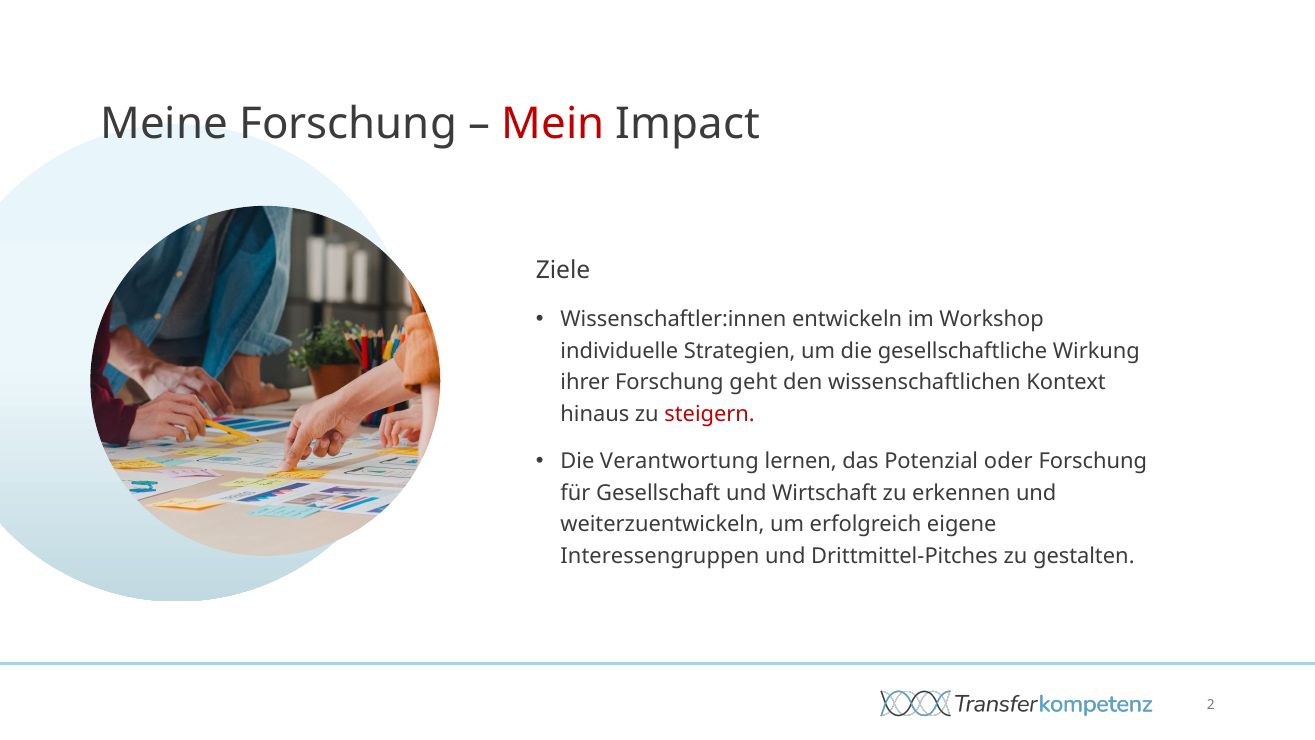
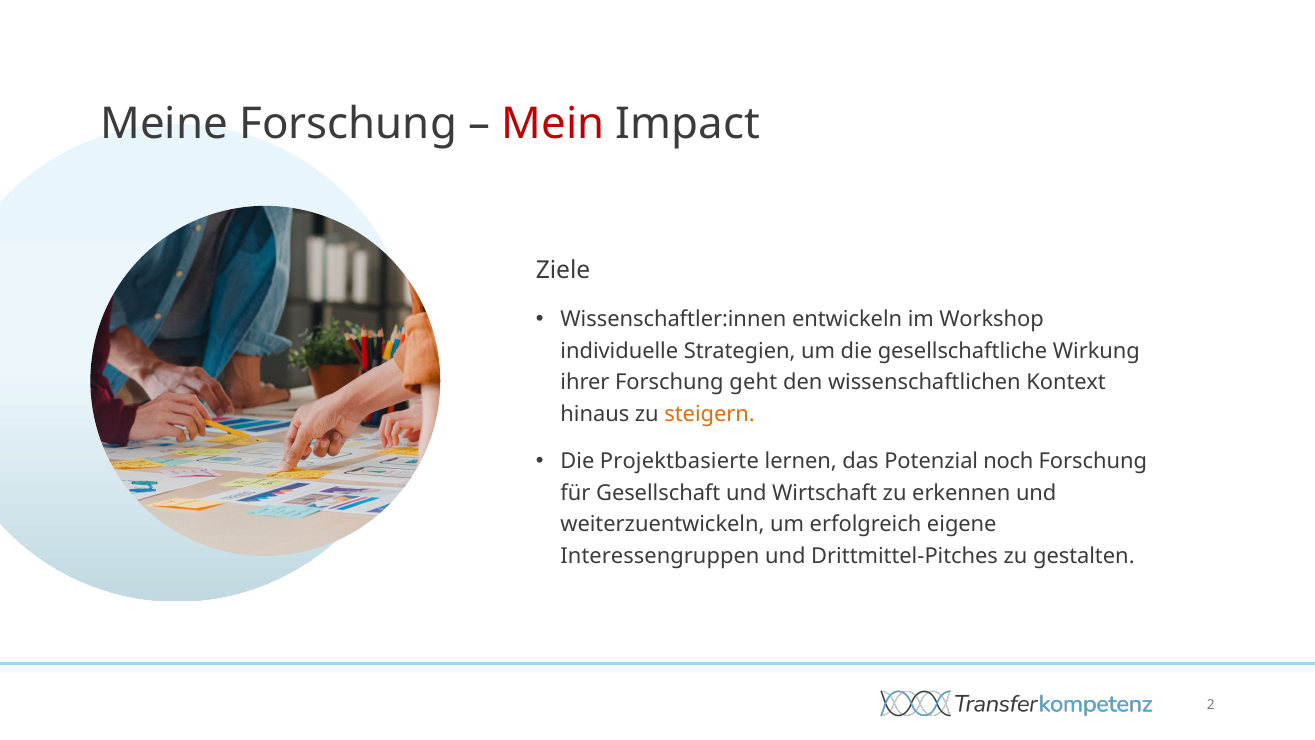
steigern colour: red -> orange (710, 414)
Verantwortung: Verantwortung -> Projektbasierte (679, 462)
oder: oder -> noch (1008, 462)
